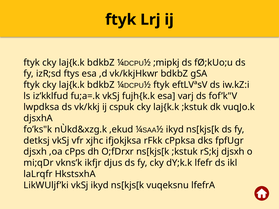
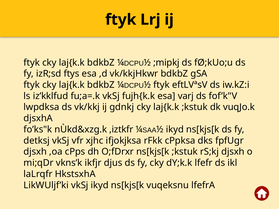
cspuk: cspuk -> gdnkj (122, 107)
,ekud: ,ekud -> ,iztkfr (121, 130)
